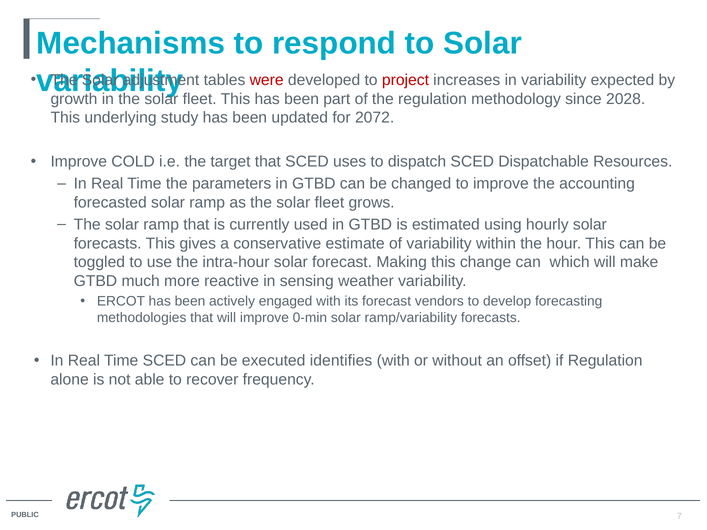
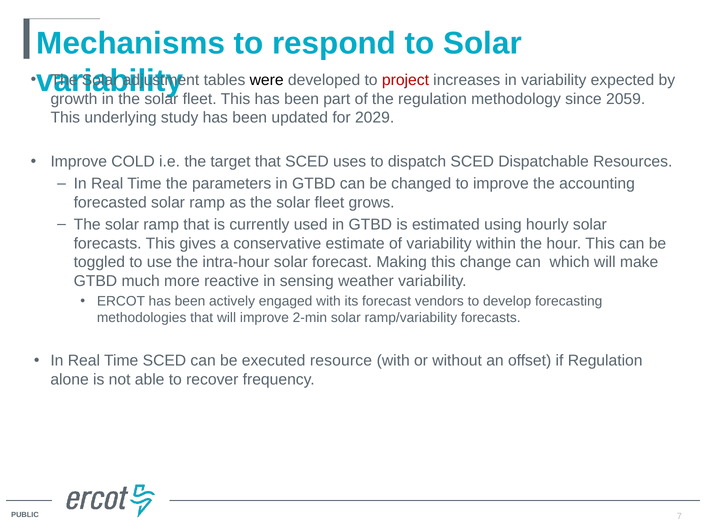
were colour: red -> black (267, 80)
2028: 2028 -> 2059 (626, 99)
2072: 2072 -> 2029 (375, 118)
0-min: 0-min -> 2-min (310, 318)
identifies: identifies -> resource (341, 361)
